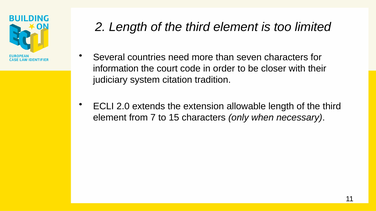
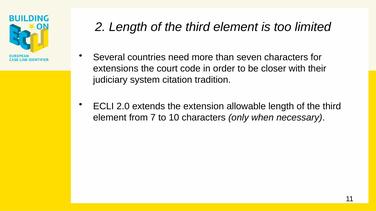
information: information -> extensions (116, 69)
15: 15 -> 10 (174, 118)
